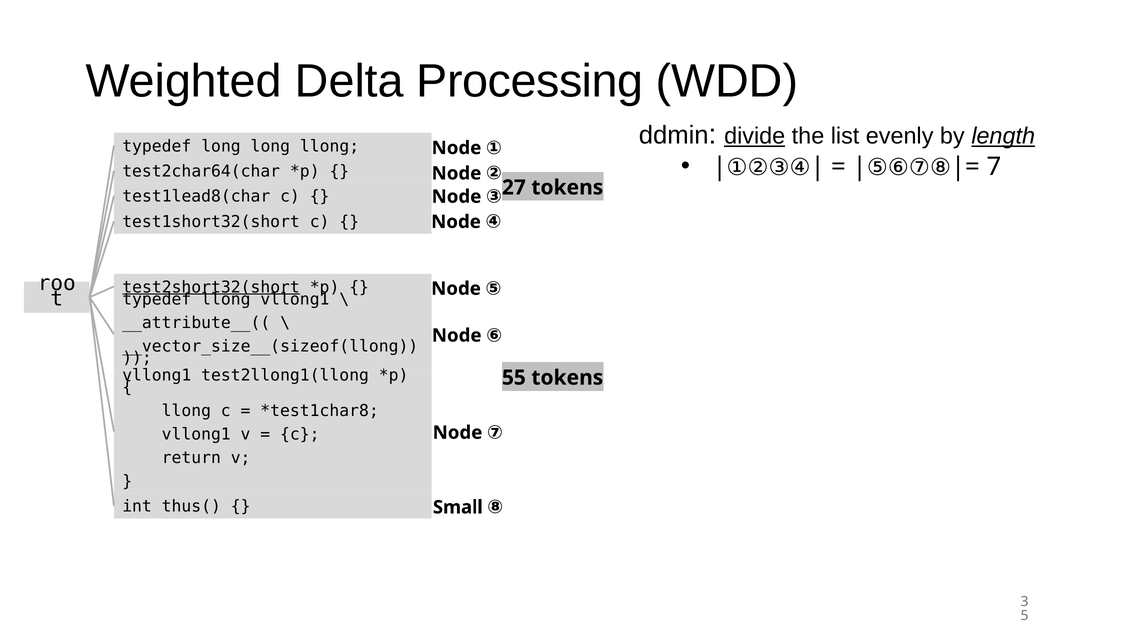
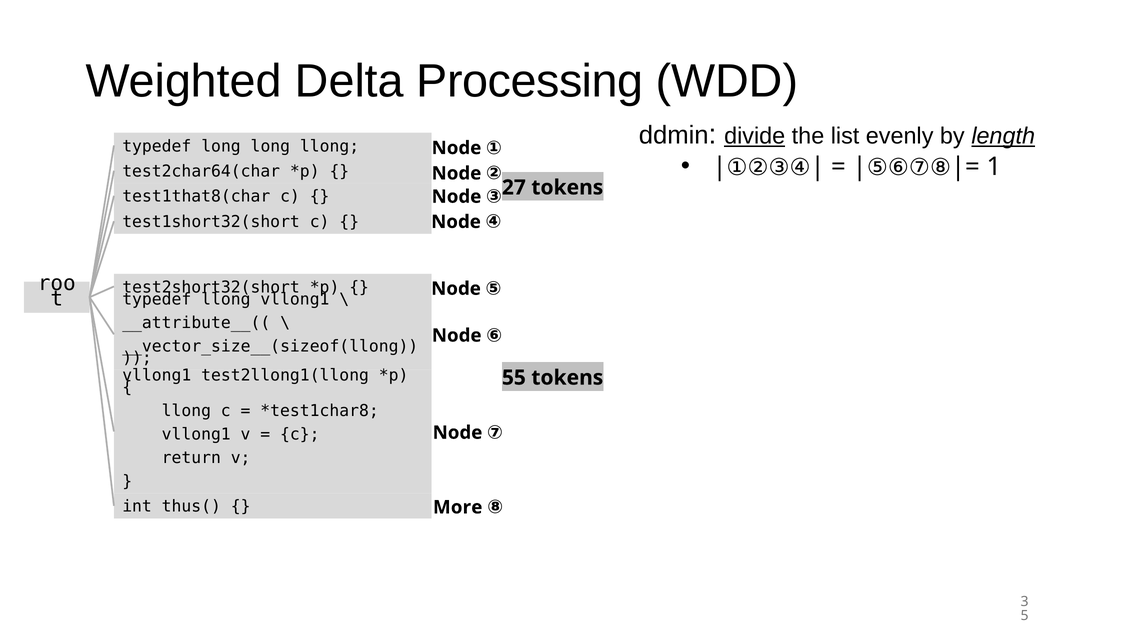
7: 7 -> 1 (994, 167)
test1lead8(char: test1lead8(char -> test1that8(char (196, 197)
test2short32(short underline: present -> none (211, 287)
Small: Small -> More (458, 507)
